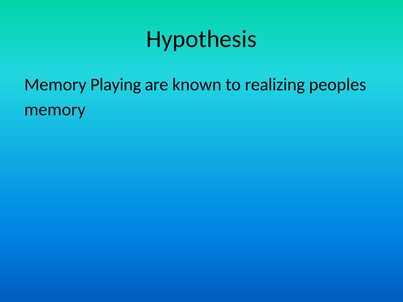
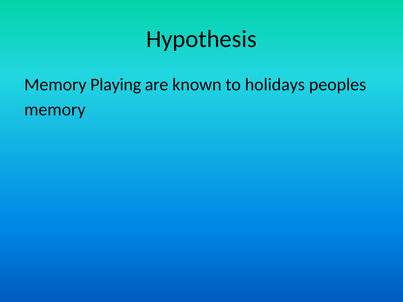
realizing: realizing -> holidays (275, 85)
